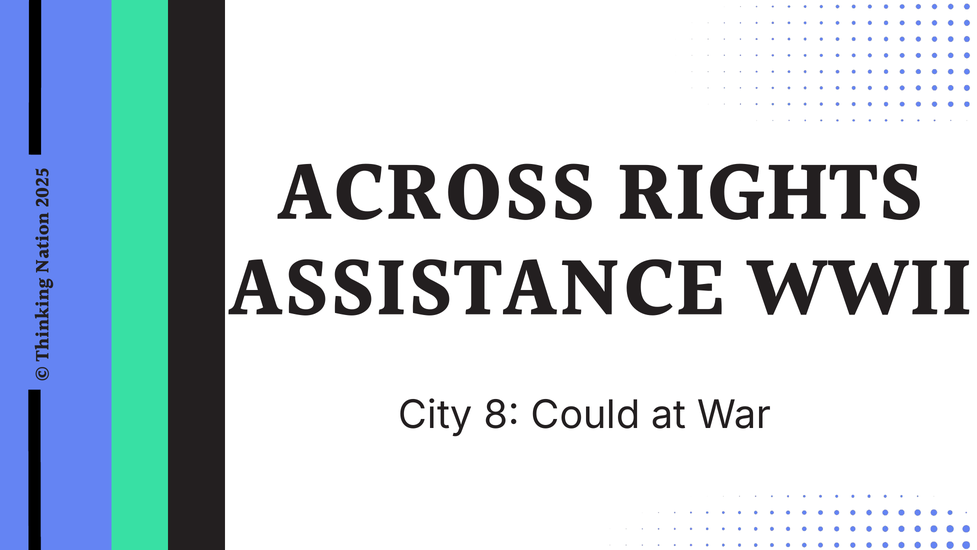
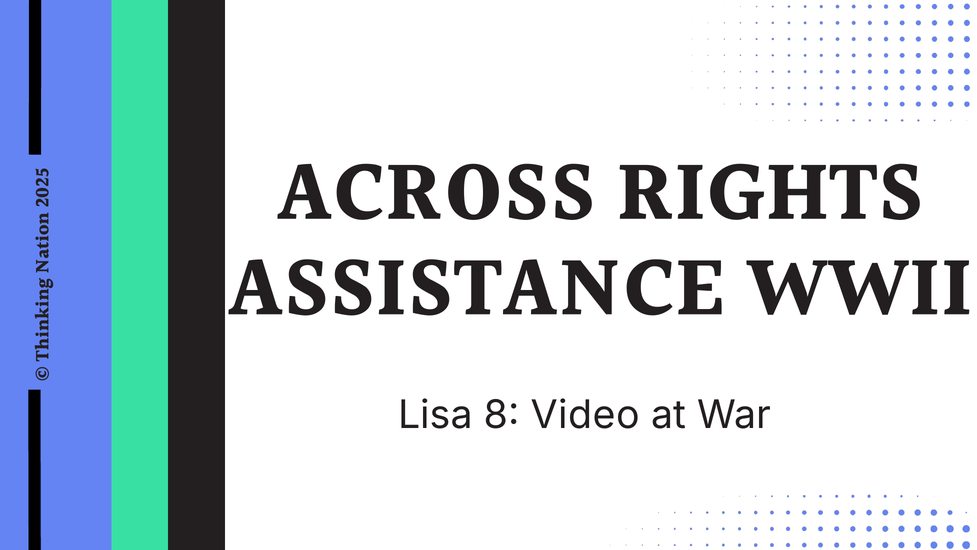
City: City -> Lisa (435, 415)
Could: Could -> Video (585, 415)
